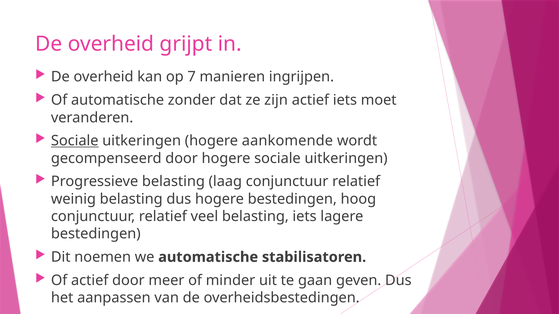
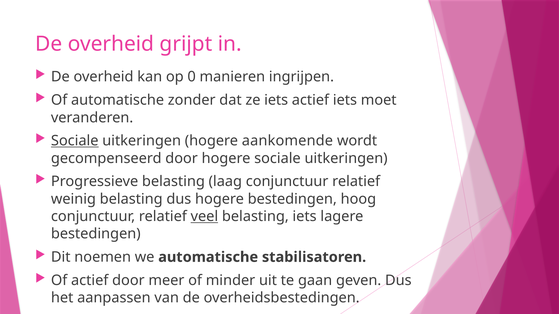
7: 7 -> 0 (192, 77)
ze zijn: zijn -> iets (276, 100)
veel underline: none -> present (204, 217)
